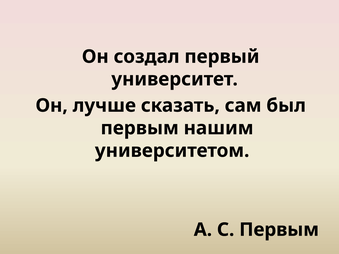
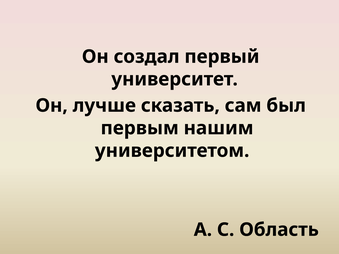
С Первым: Первым -> Область (279, 230)
